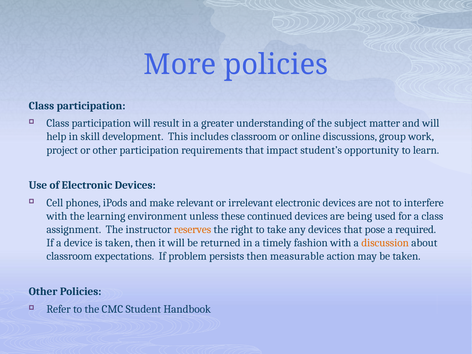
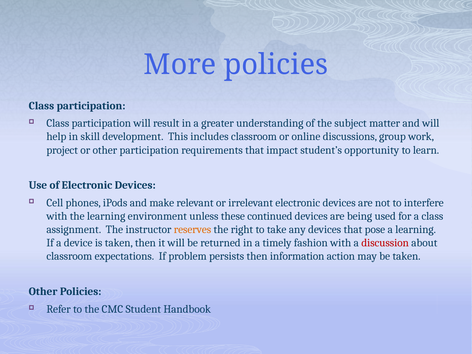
a required: required -> learning (416, 229)
discussion colour: orange -> red (385, 243)
measurable: measurable -> information (297, 256)
